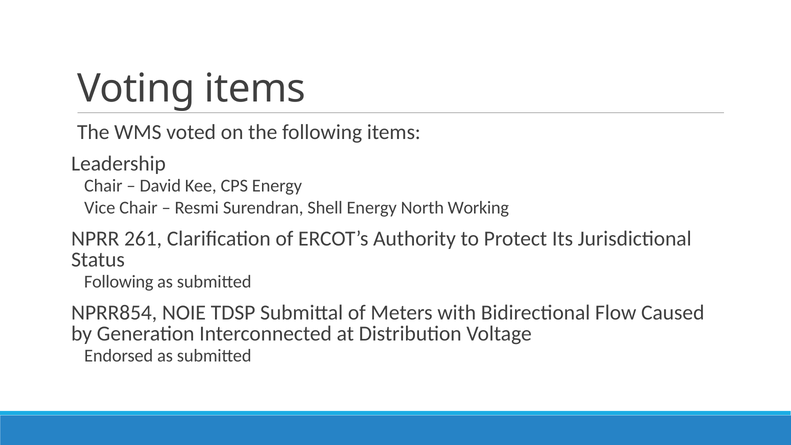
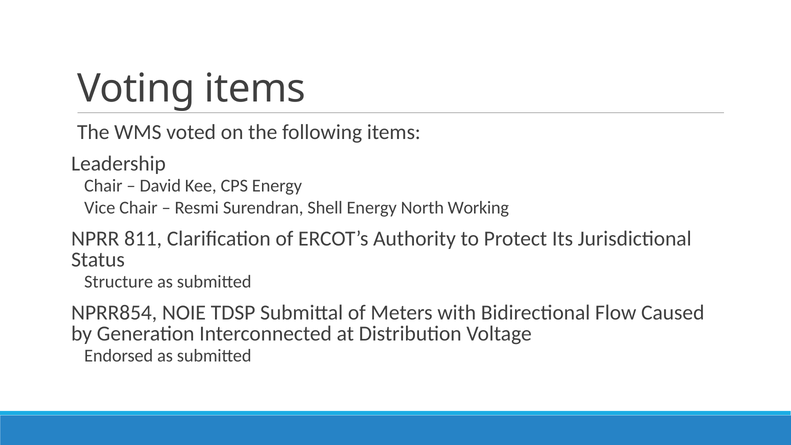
261: 261 -> 811 (143, 239)
Following: Following -> Structure (119, 282)
